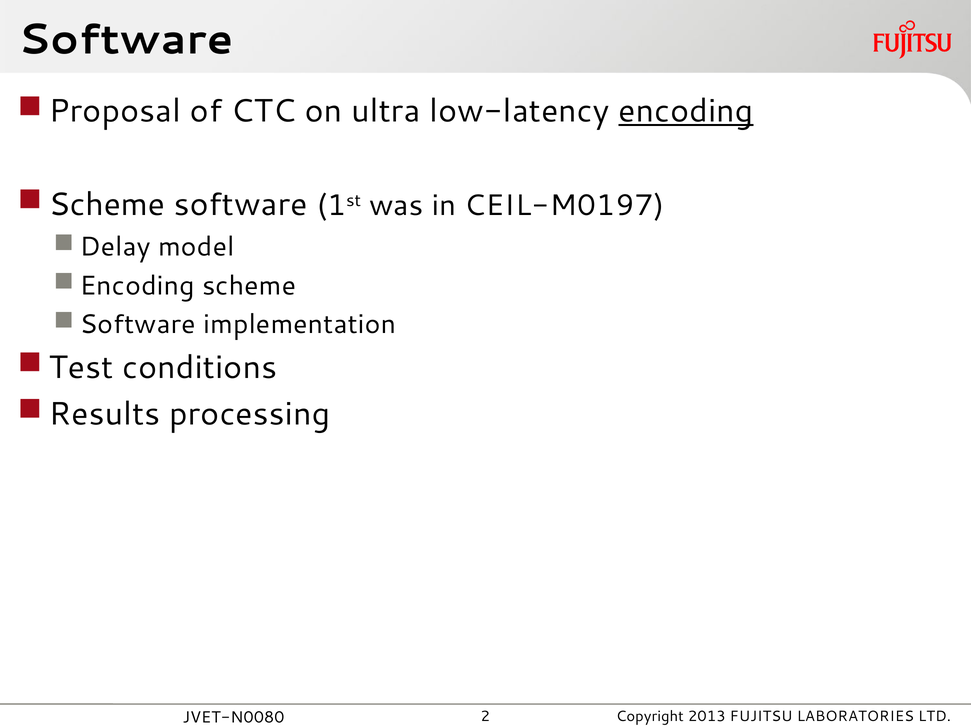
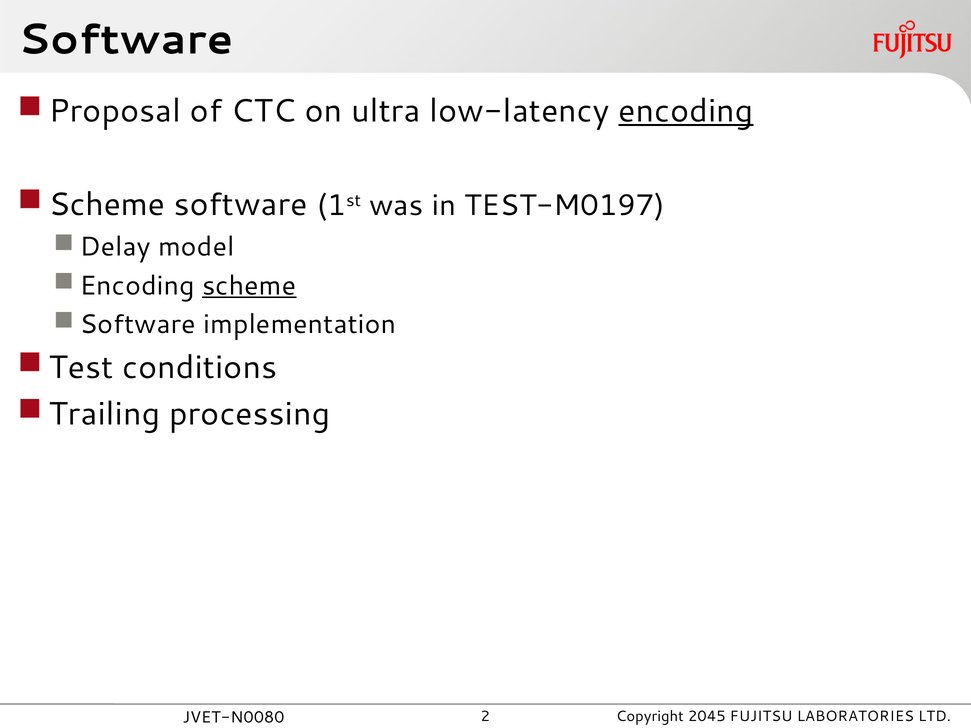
CEIL-M0197: CEIL-M0197 -> TEST-M0197 (565, 205)
scheme underline: none -> present (249, 286)
Results: Results -> Trailing (105, 414)
2013: 2013 -> 2045 (707, 717)
